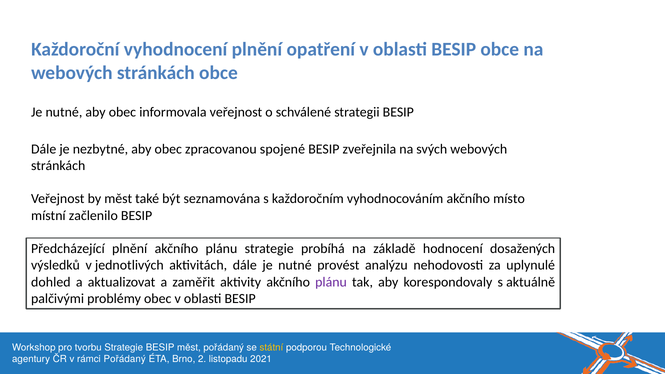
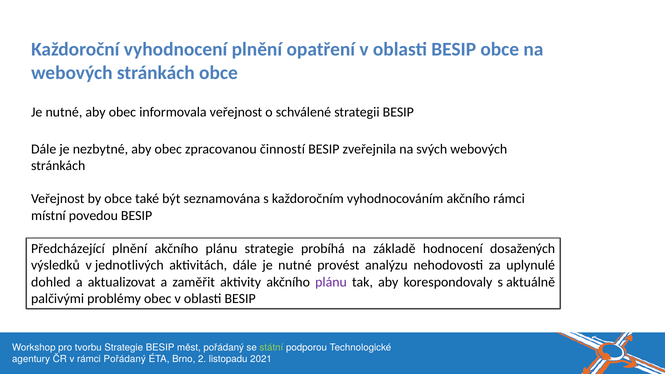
spojené: spojené -> činností (282, 149)
by měst: měst -> obce (118, 199)
akčního místo: místo -> rámci (509, 199)
začlenilo: začlenilo -> povedou (93, 215)
státní colour: yellow -> light green (271, 348)
